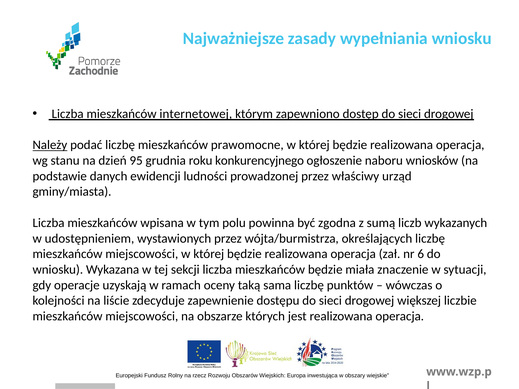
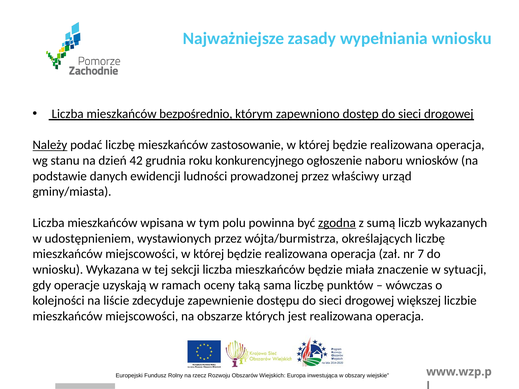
internetowej: internetowej -> bezpośrednio (196, 114)
prawomocne: prawomocne -> zastosowanie (247, 145)
95: 95 -> 42 (136, 161)
zgodna underline: none -> present (337, 223)
6: 6 -> 7 (421, 254)
